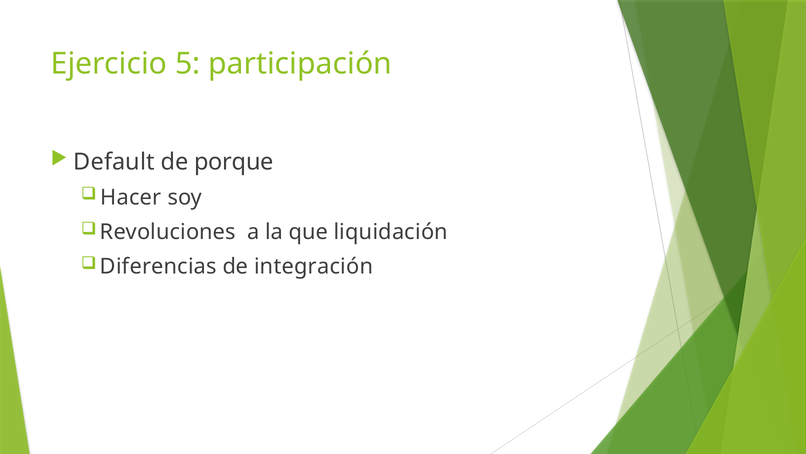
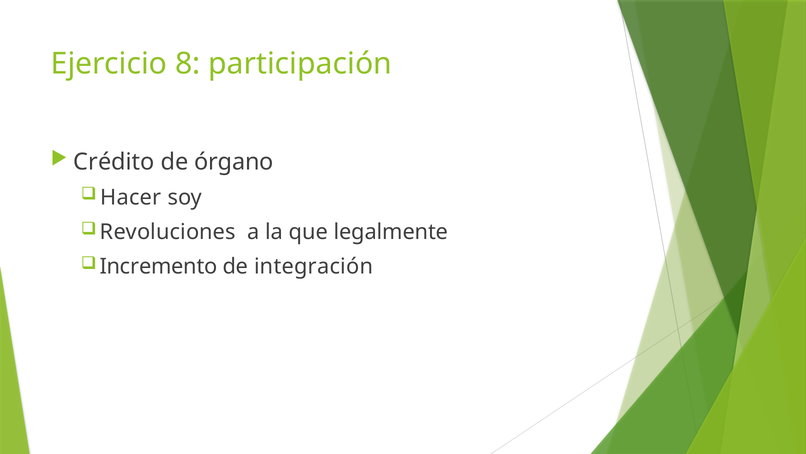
5: 5 -> 8 (188, 64)
Default: Default -> Crédito (114, 162)
porque: porque -> órgano (234, 162)
liquidación: liquidación -> legalmente (391, 232)
Diferencias: Diferencias -> Incremento (159, 266)
